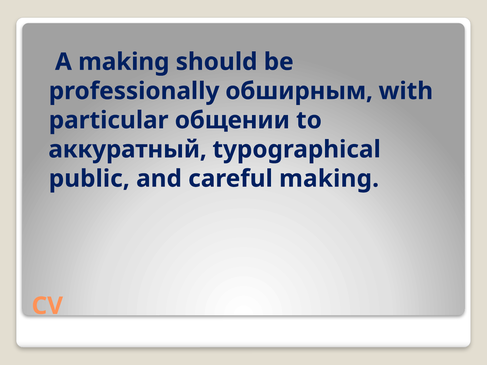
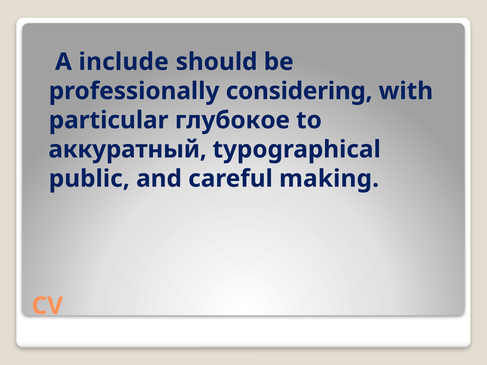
A making: making -> include (124, 62)
обширным: обширным -> considering (299, 91)
общении: общении -> глубокое (232, 120)
